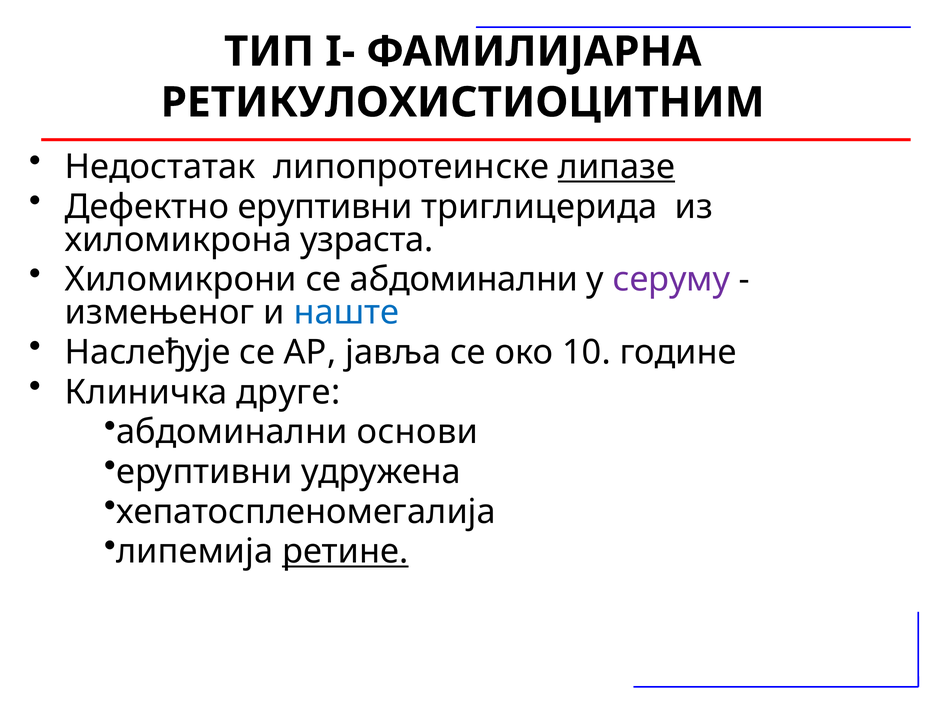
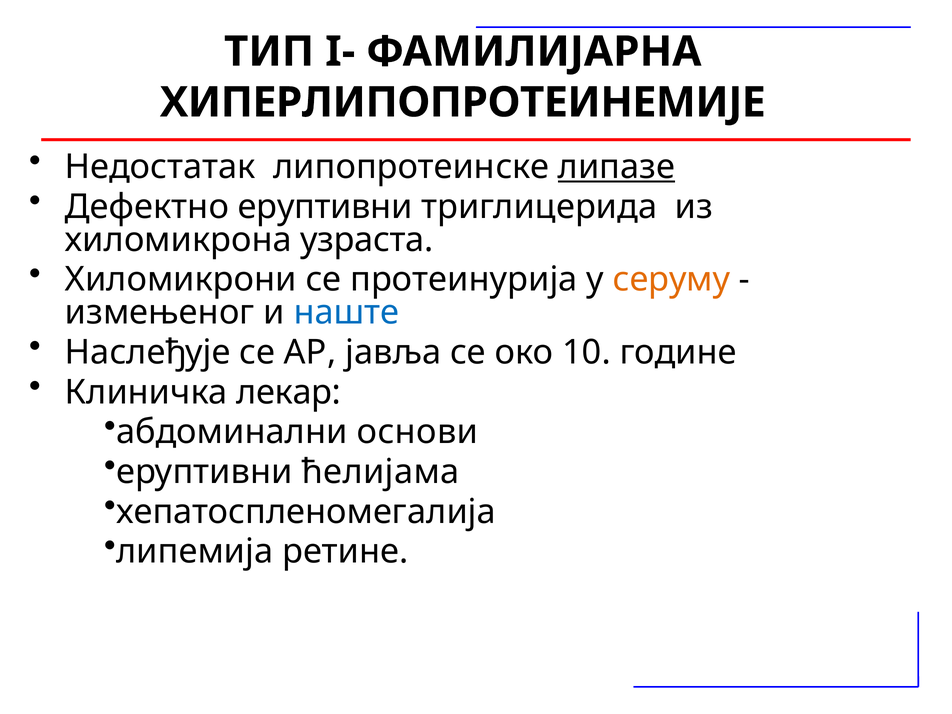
РЕТИКУЛОХИСТИОЦИТНИМ: РЕТИКУЛОХИСТИОЦИТНИМ -> ХИПЕРЛИПОПРОТЕИНЕМИЈЕ (463, 102)
се абдоминални: абдоминални -> протеинурија (464, 280)
серуму colour: purple -> orange (671, 280)
друге: друге -> лекар (289, 392)
удружена: удружена -> ћелијама (381, 472)
ретине underline: present -> none (345, 552)
